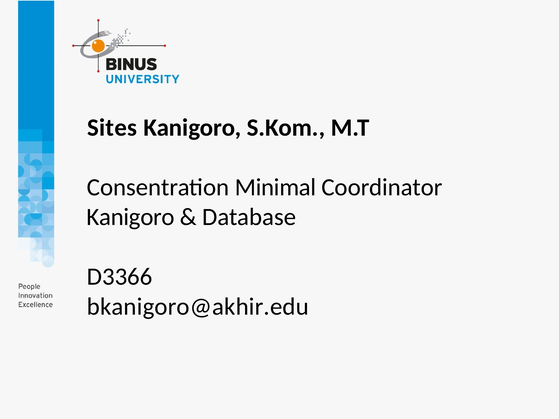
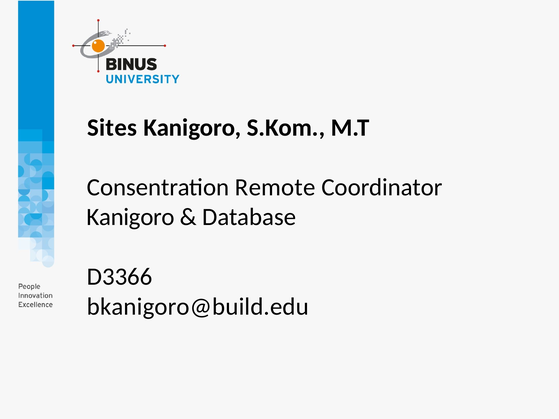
Minimal: Minimal -> Remote (275, 187)
bkanigoro@akhir.edu: bkanigoro@akhir.edu -> bkanigoro@build.edu (198, 307)
